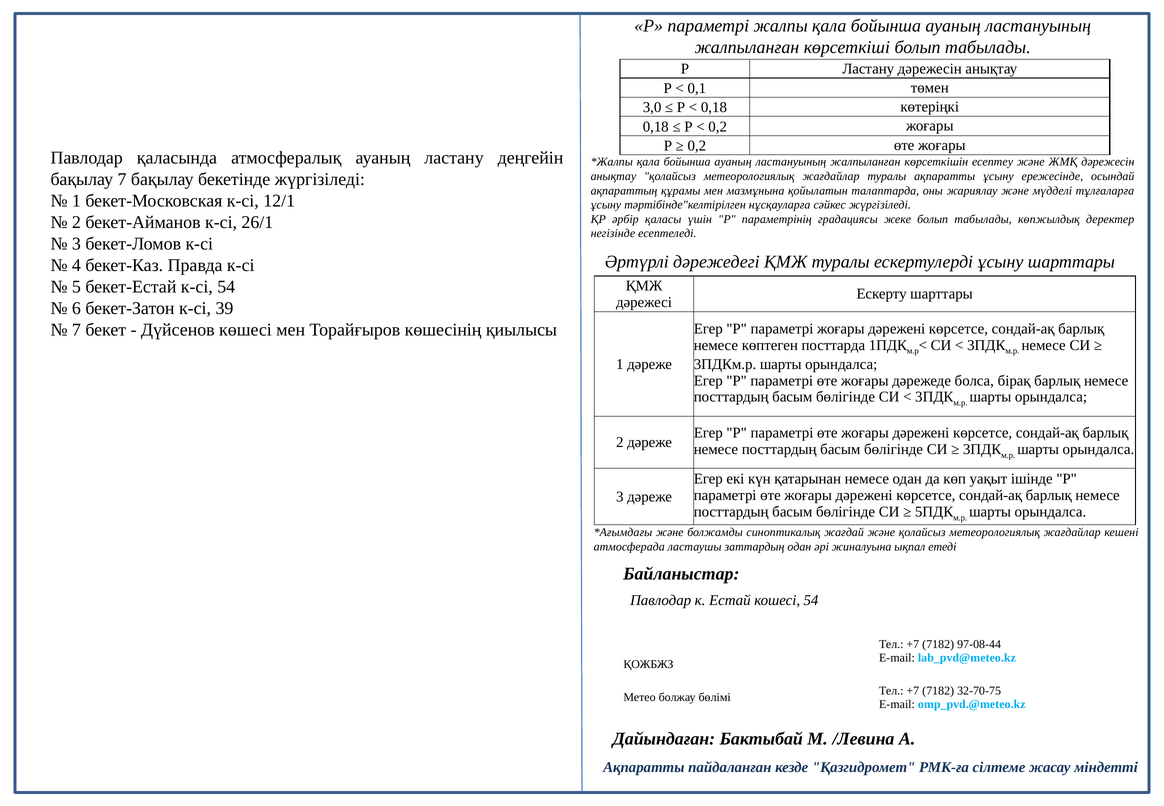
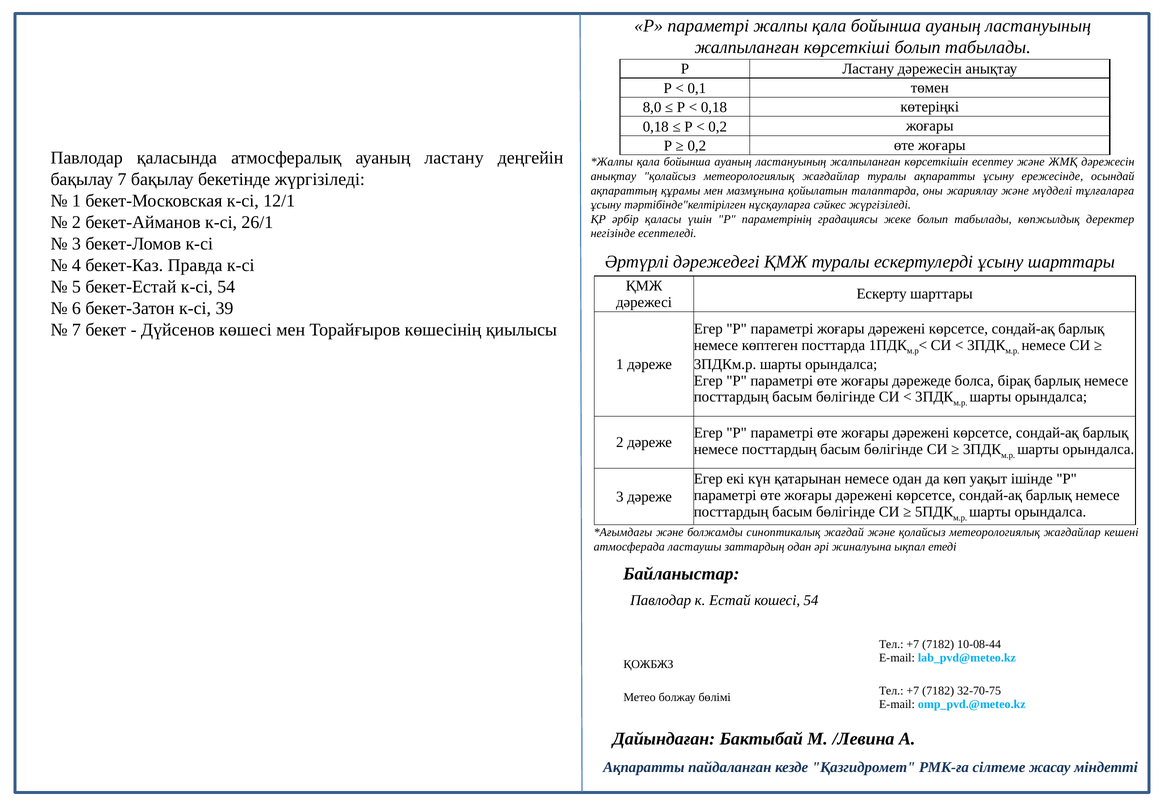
3,0: 3,0 -> 8,0 (652, 107)
97-08-44: 97-08-44 -> 10-08-44 (979, 644)
